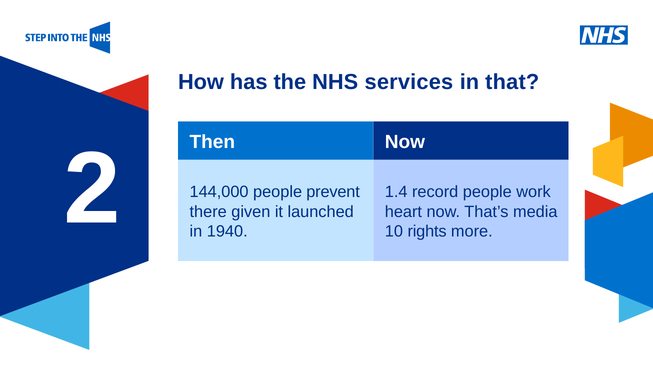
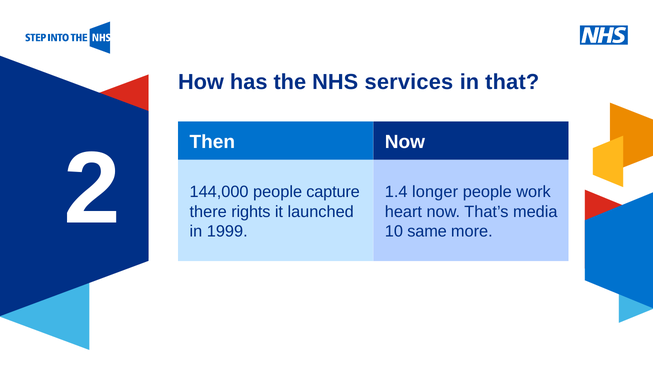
prevent: prevent -> capture (333, 192)
record: record -> longer (435, 192)
given: given -> rights (251, 212)
1940: 1940 -> 1999 (227, 231)
rights: rights -> same (427, 231)
